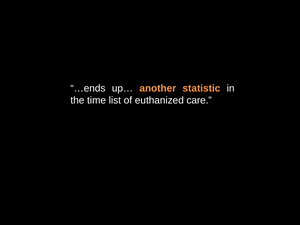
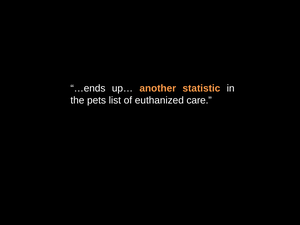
time: time -> pets (97, 100)
